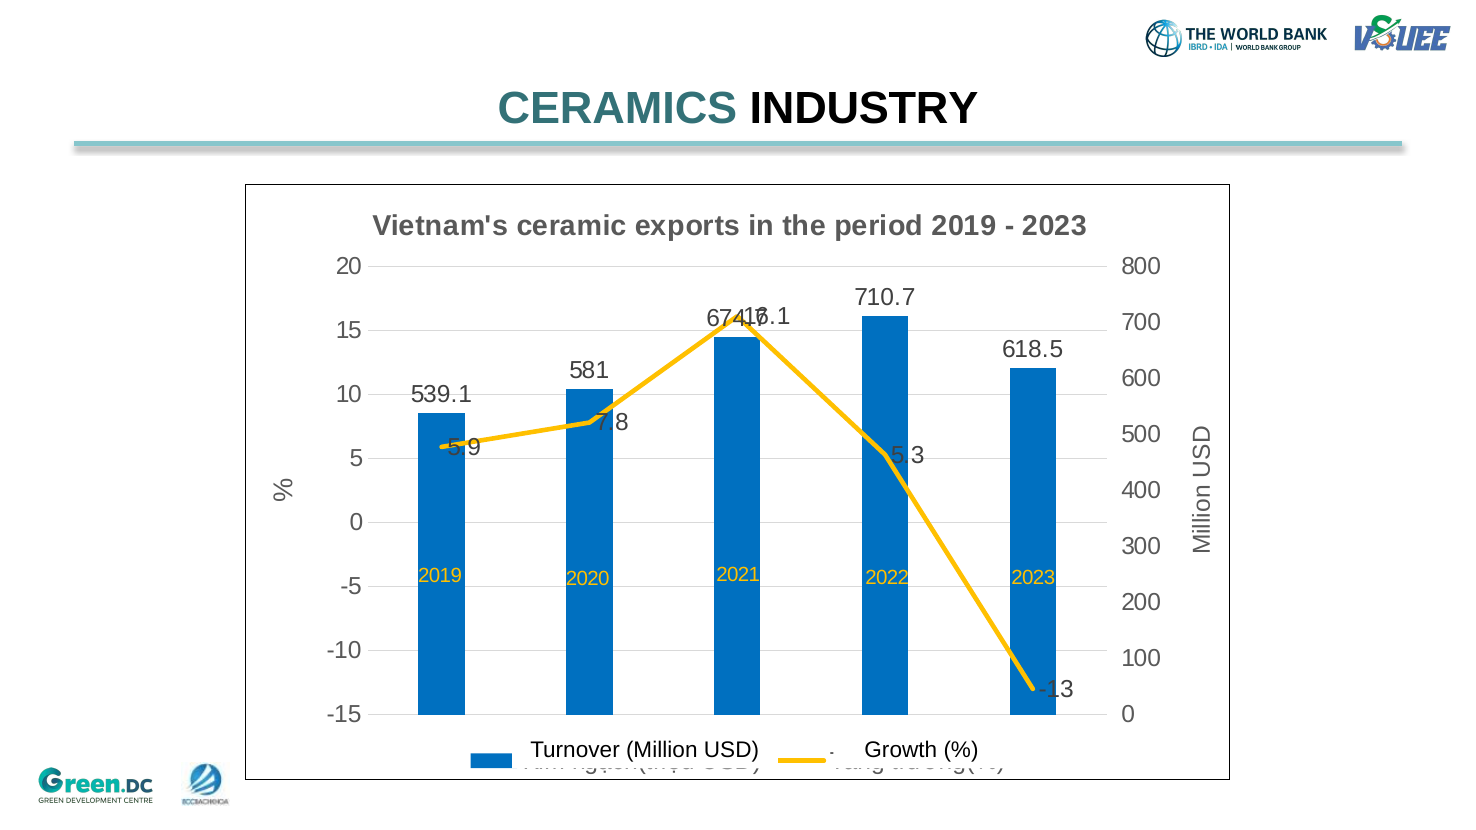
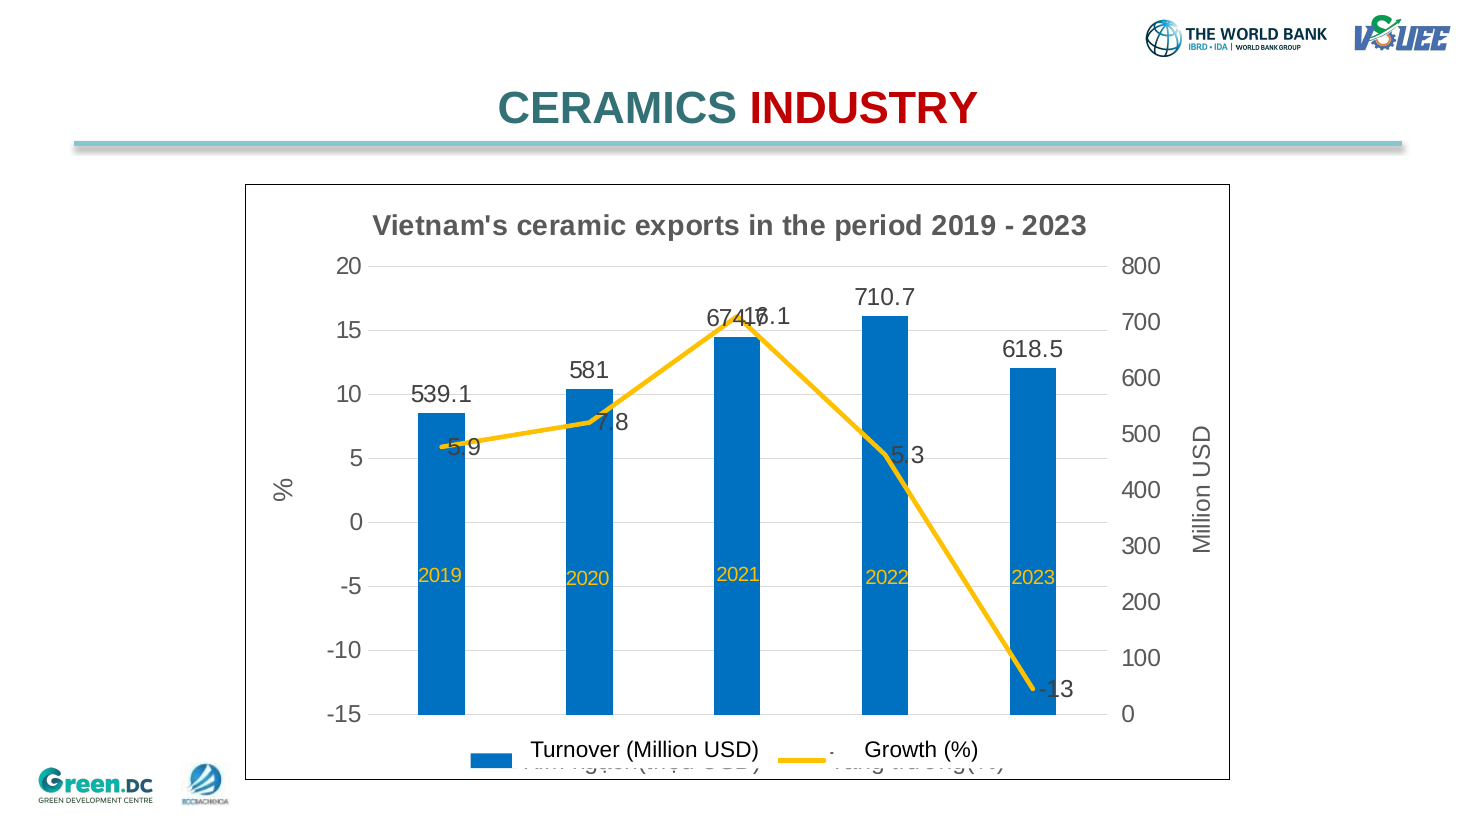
INDUSTRY colour: black -> red (864, 108)
